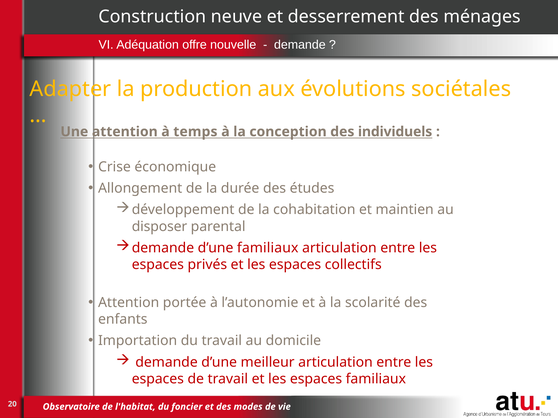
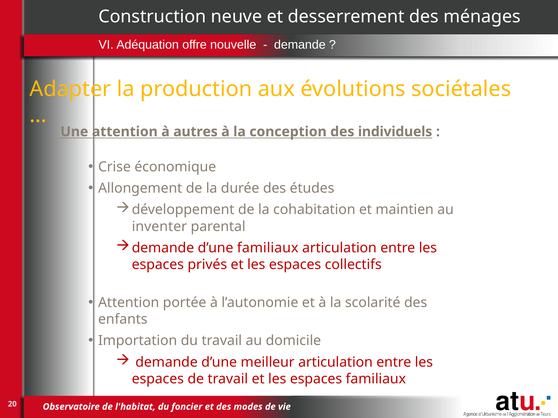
temps: temps -> autres (196, 132)
disposer: disposer -> inventer (159, 227)
